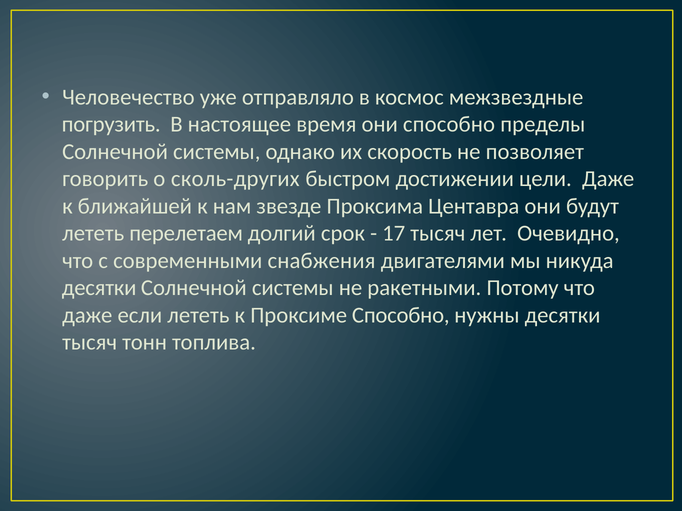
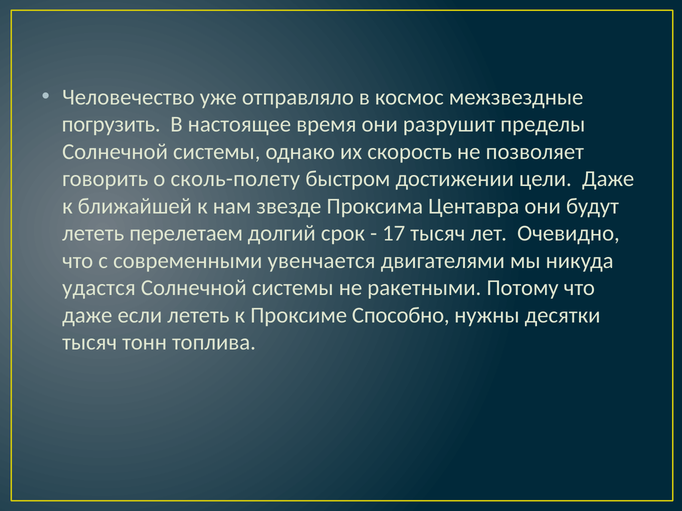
они способно: способно -> разрушит (449, 124)
сколь-других: сколь-других -> сколь-полету (235, 179)
снабжения: снабжения -> увенчается (322, 261)
десятки: десятки -> удастся (99, 288)
